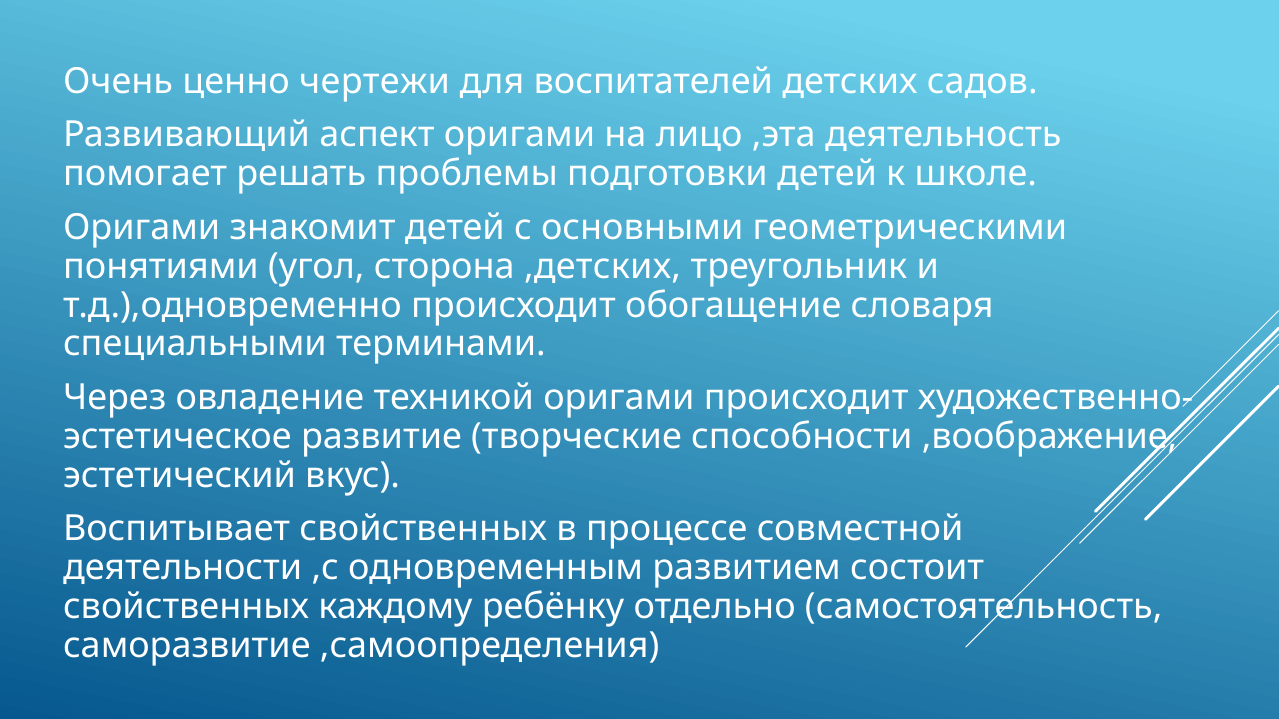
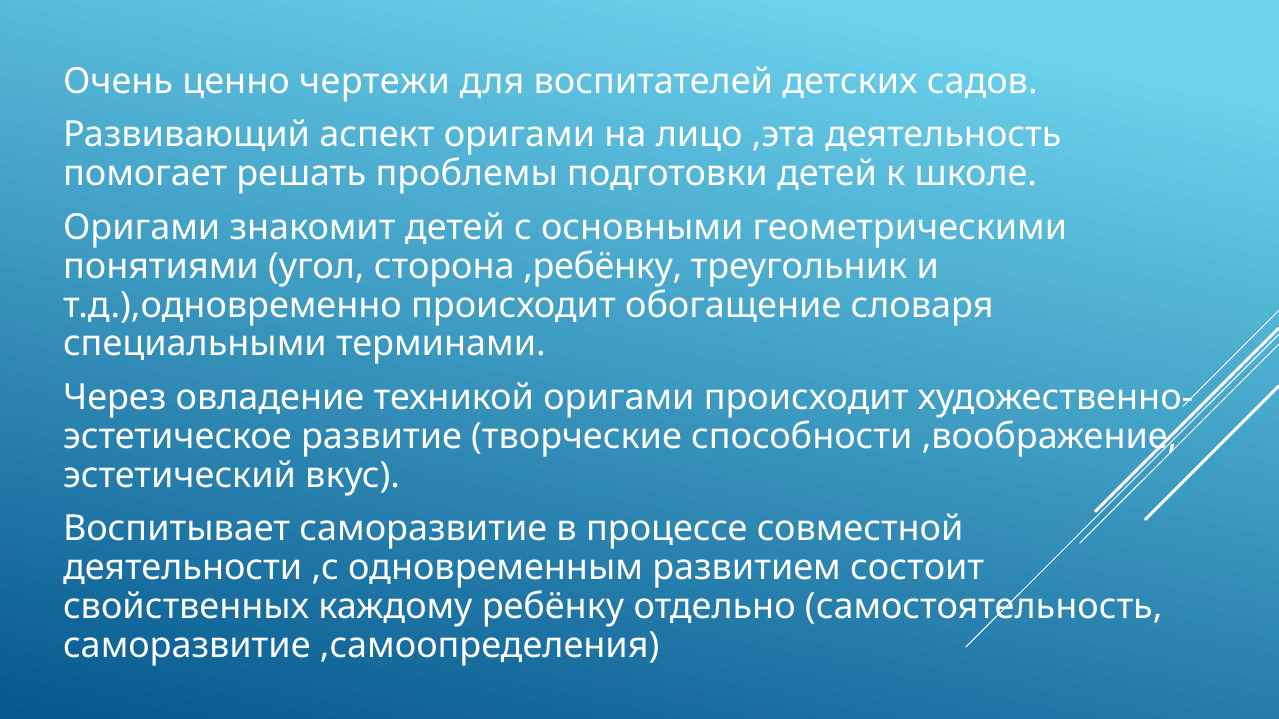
,детских: ,детских -> ,ребёнку (603, 266)
Воспитывает свойственных: свойственных -> саморазвитие (423, 529)
